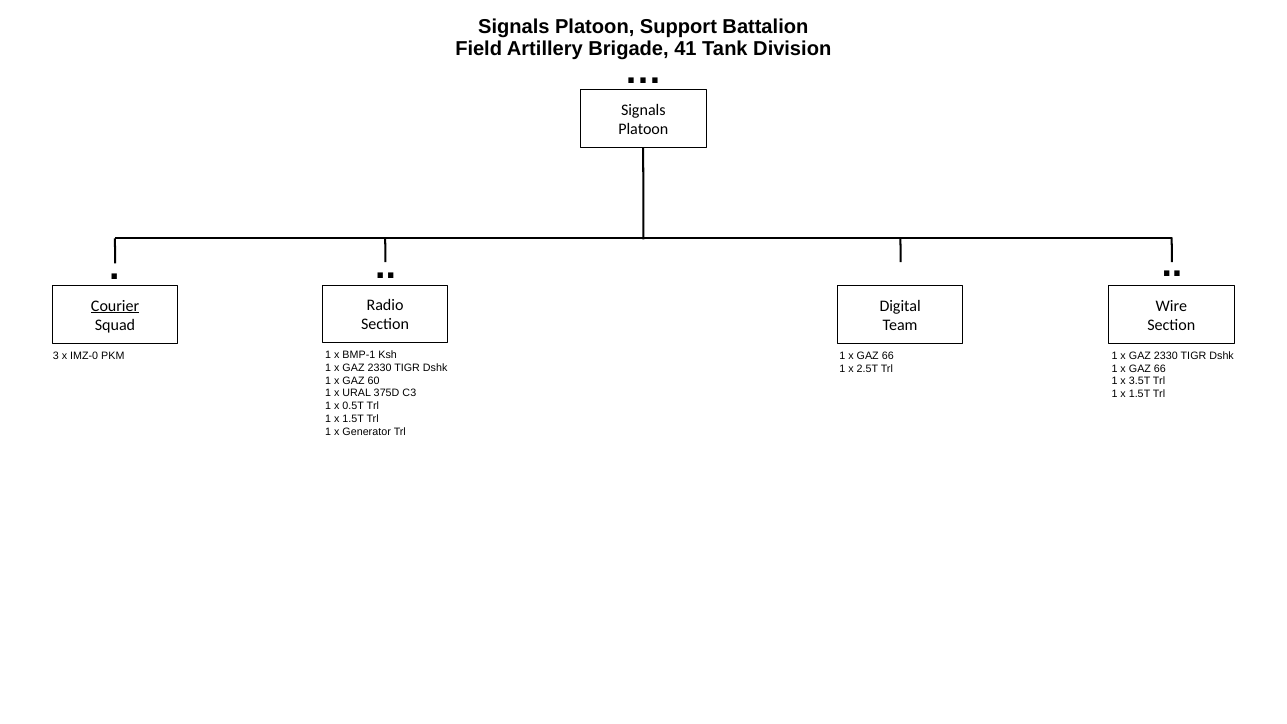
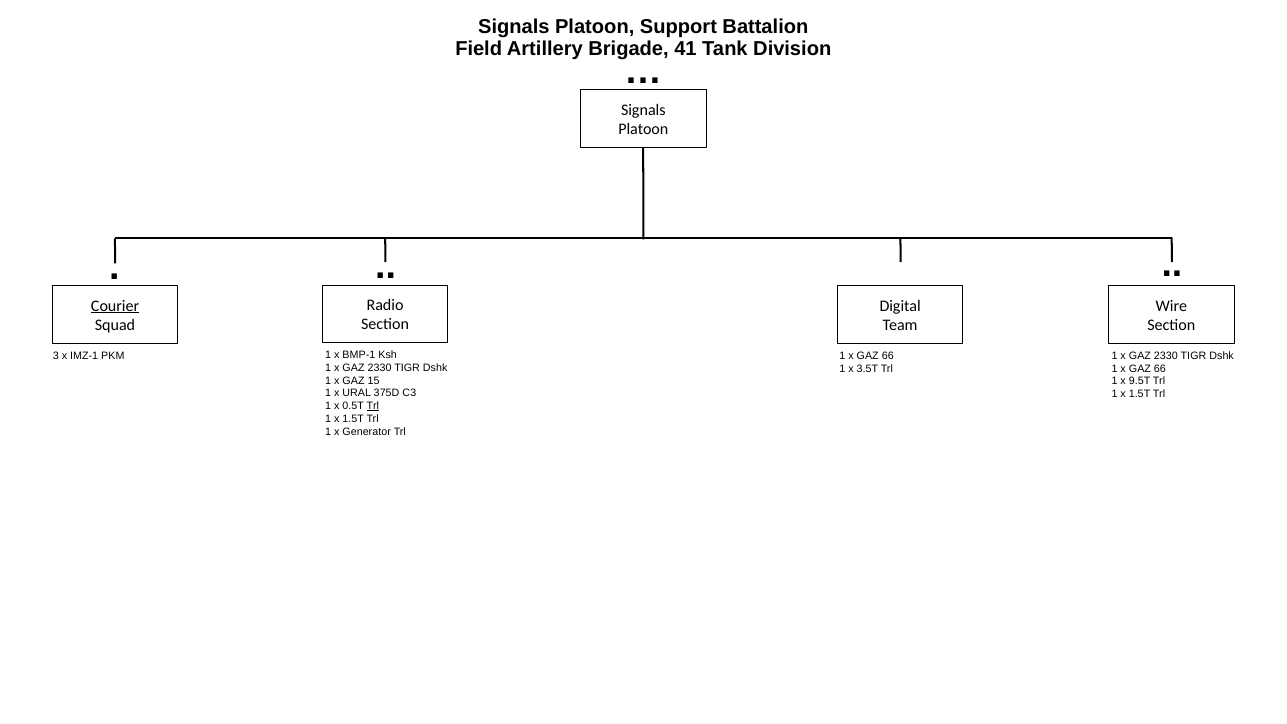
IMZ-0: IMZ-0 -> IMZ-1 (84, 356)
2.5T: 2.5T -> 3.5T (867, 369)
60: 60 -> 15 (374, 380)
3.5T: 3.5T -> 9.5T (1140, 381)
Trl underline: none -> present (373, 406)
